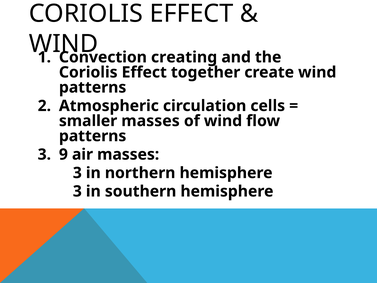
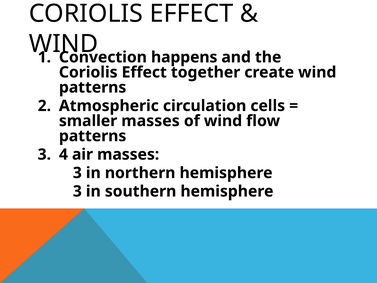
creating: creating -> happens (184, 57)
9: 9 -> 4 (63, 154)
